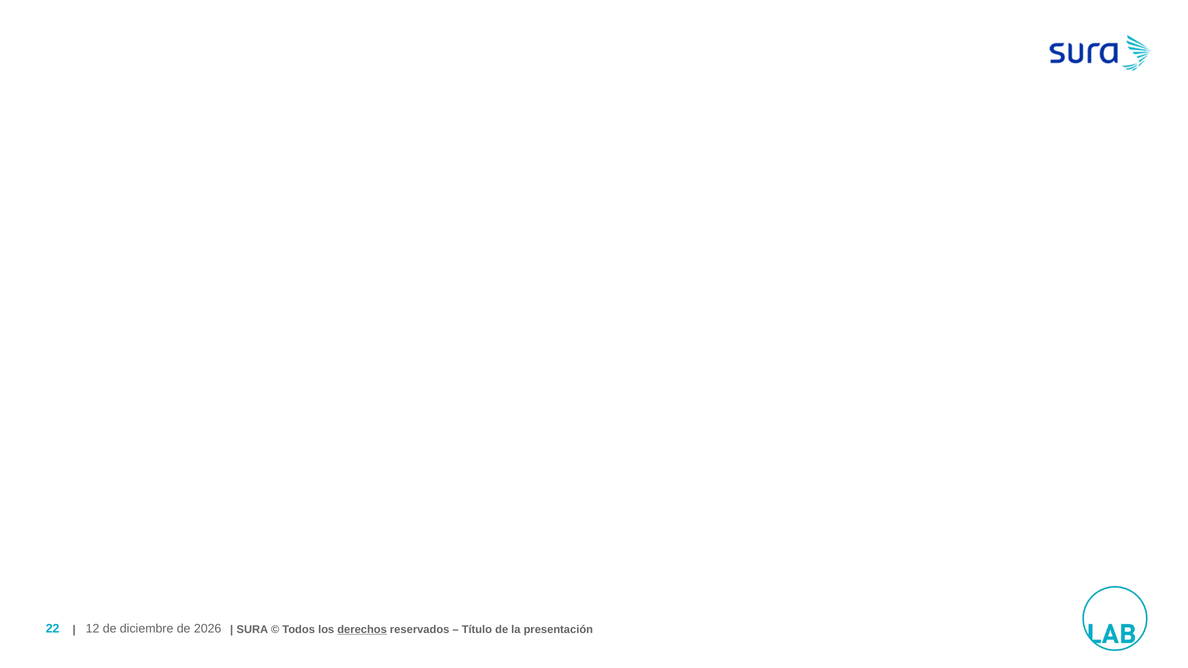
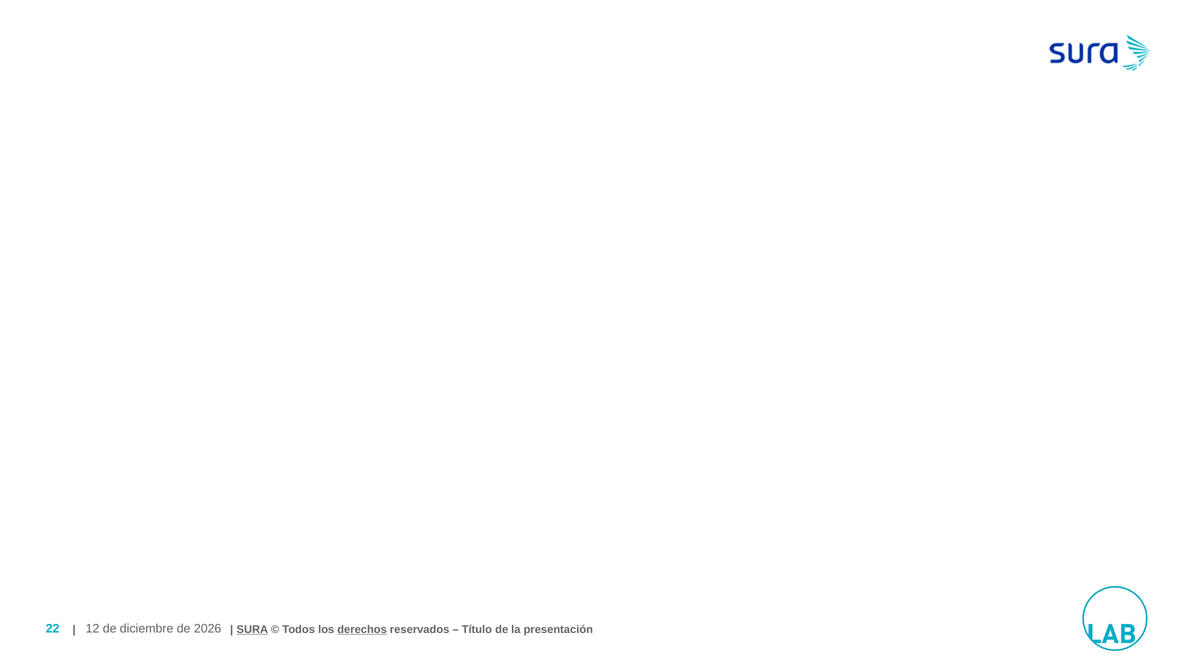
SURA underline: none -> present (252, 630)
